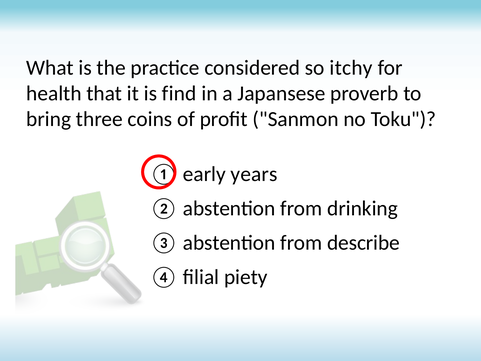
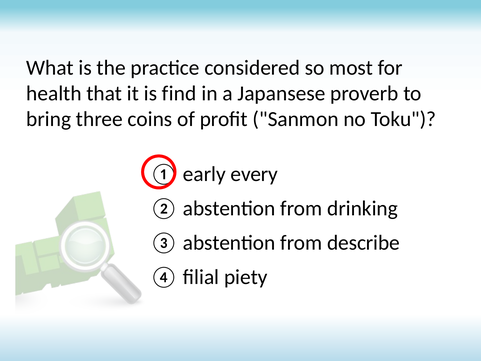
itchy: itchy -> most (351, 68)
years: years -> every (254, 174)
